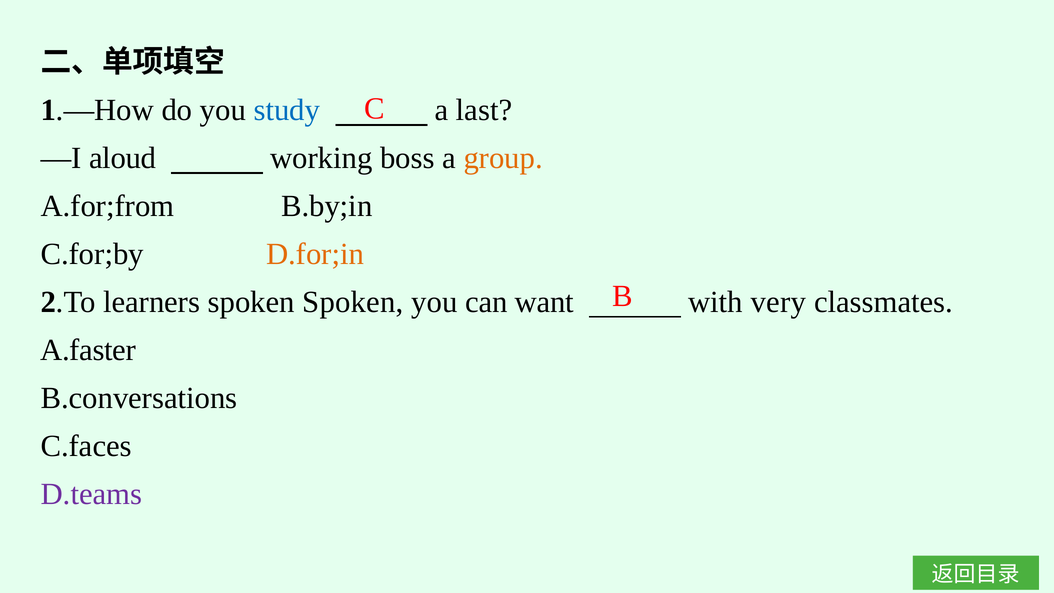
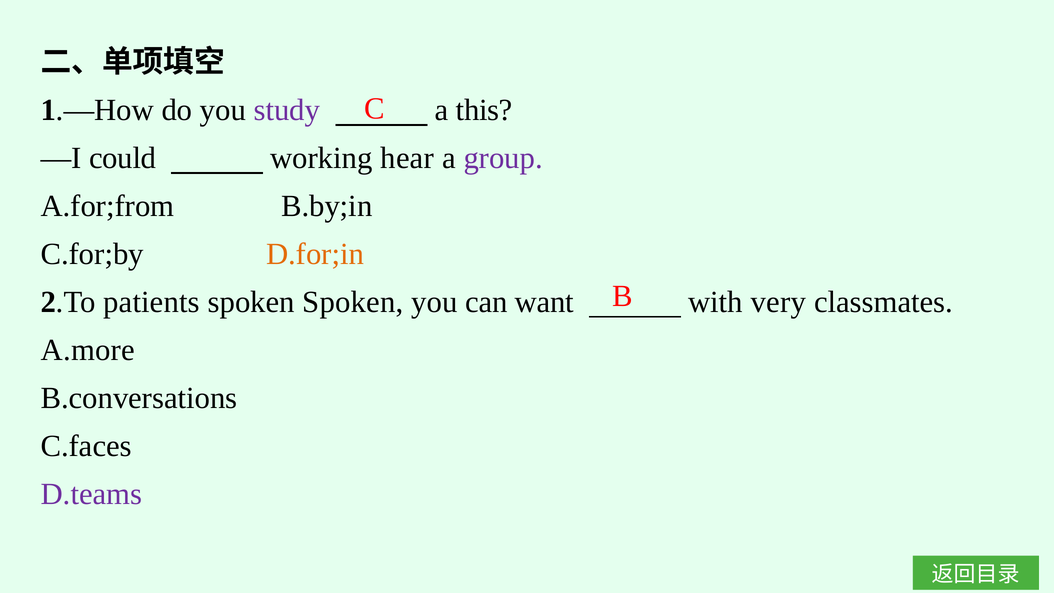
study colour: blue -> purple (287, 110)
last: last -> this (484, 110)
aloud: aloud -> could (123, 158)
boss: boss -> hear (407, 158)
group colour: orange -> purple (503, 158)
learners: learners -> patients (152, 302)
A.faster: A.faster -> A.more (88, 350)
